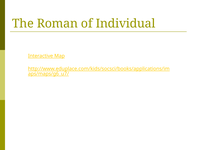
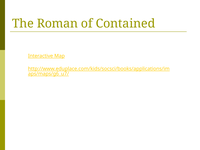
Individual: Individual -> Contained (125, 24)
